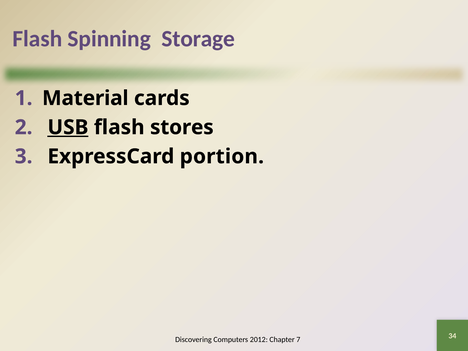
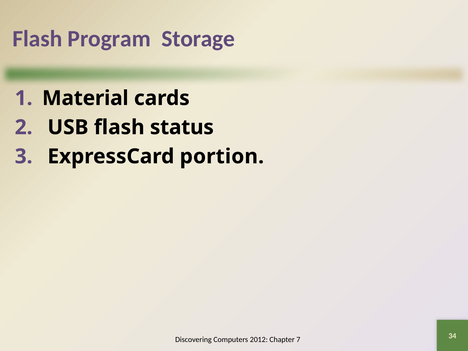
Spinning: Spinning -> Program (109, 39)
USB underline: present -> none (68, 127)
stores: stores -> status (182, 127)
